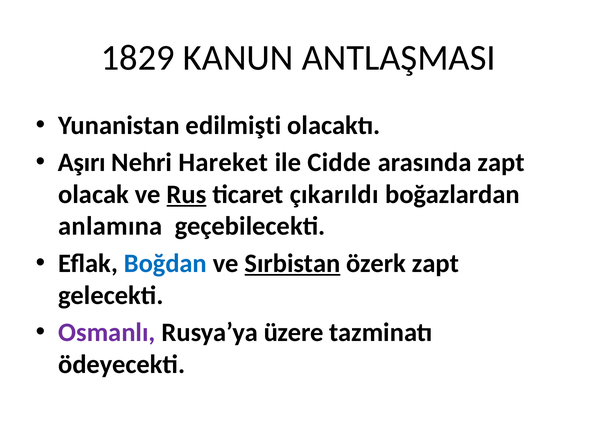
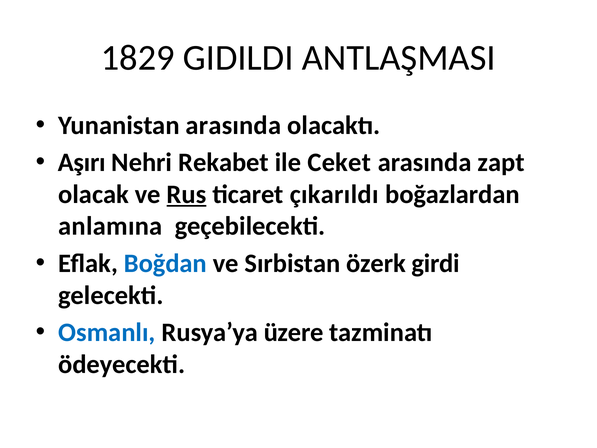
KANUN: KANUN -> GIDILDI (238, 58)
Yunanistan edilmişti: edilmişti -> arasında (233, 125)
Hareket: Hareket -> Rekabet (223, 162)
Cidde: Cidde -> Ceket (339, 162)
Sırbistan underline: present -> none (292, 263)
özerk zapt: zapt -> girdi (436, 263)
Osmanlı colour: purple -> blue (107, 332)
